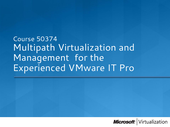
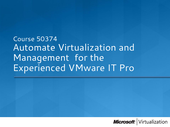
Multipath: Multipath -> Automate (34, 48)
